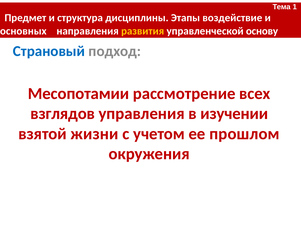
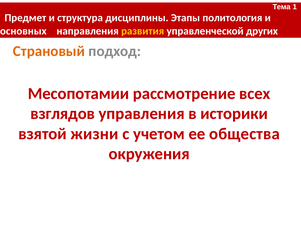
воздействие: воздействие -> политология (232, 18)
основу: основу -> других (262, 31)
Страновый colour: blue -> orange (49, 51)
изучении: изучении -> историки (234, 114)
прошлом: прошлом -> общества (244, 134)
